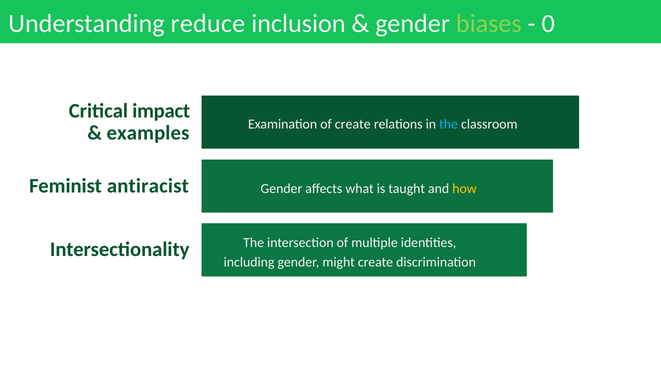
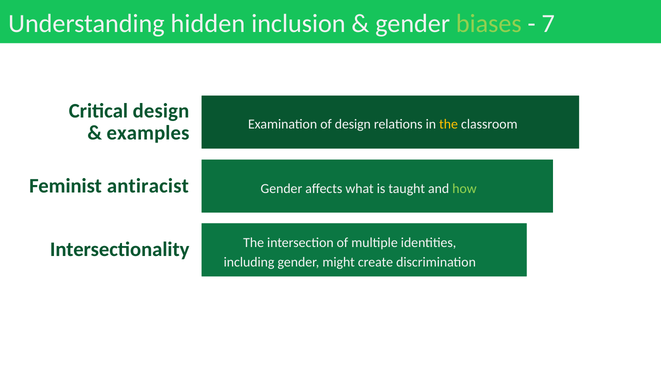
reduce: reduce -> hidden (208, 24)
0: 0 -> 7 (548, 24)
Critical impact: impact -> design (161, 111)
create: create -> design (353, 124)
the colour: light blue -> yellow (449, 124)
how colour: yellow -> light green (464, 189)
